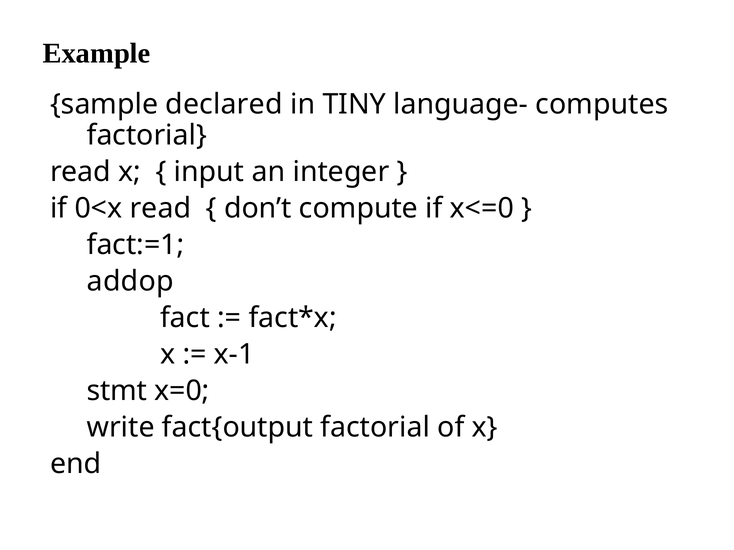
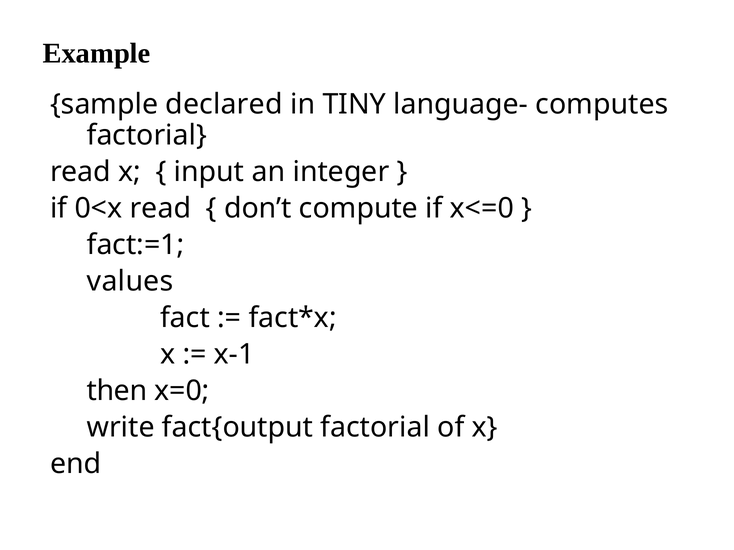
addop: addop -> values (130, 282)
stmt: stmt -> then (117, 391)
